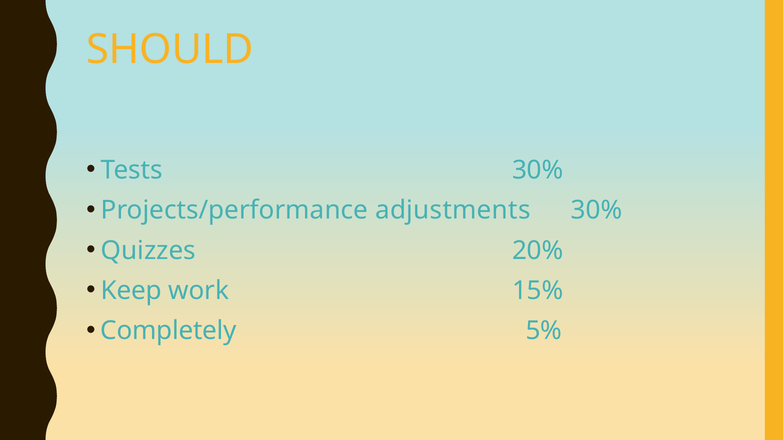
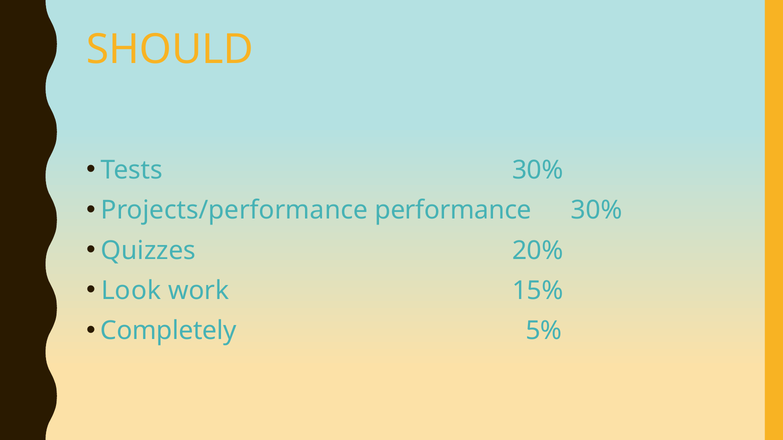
adjustments: adjustments -> performance (453, 211)
Keep: Keep -> Look (131, 291)
